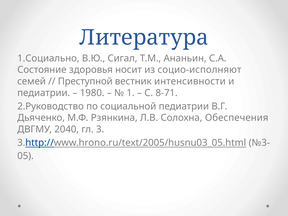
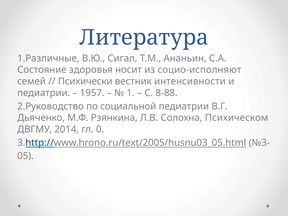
1.Социально: 1.Социально -> 1.Различные (48, 58)
Преступной: Преступной -> Психически (85, 81)
1980: 1980 -> 1957 (92, 93)
8-71: 8-71 -> 8-88 (167, 93)
Обеспечения: Обеспечения -> Психическом (237, 118)
2040: 2040 -> 2014 (67, 129)
3: 3 -> 0 (100, 129)
